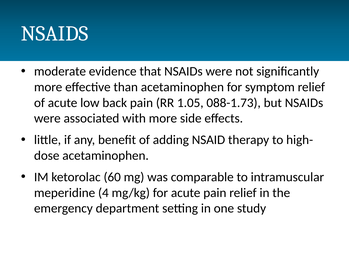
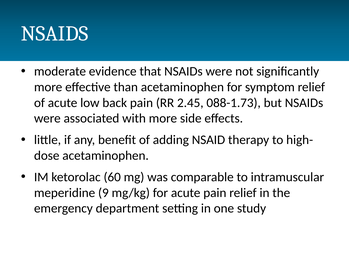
1.05: 1.05 -> 2.45 (190, 103)
4: 4 -> 9 (103, 193)
